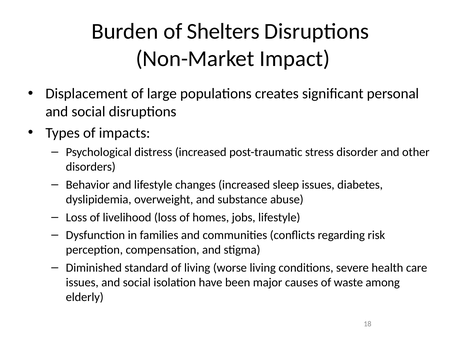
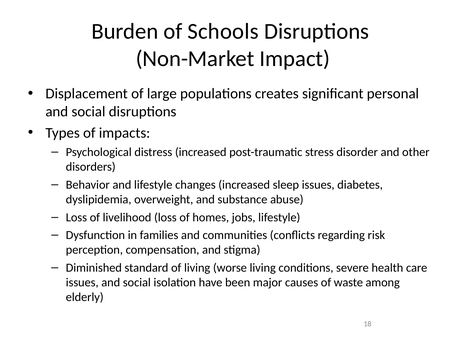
Shelters: Shelters -> Schools (223, 31)
